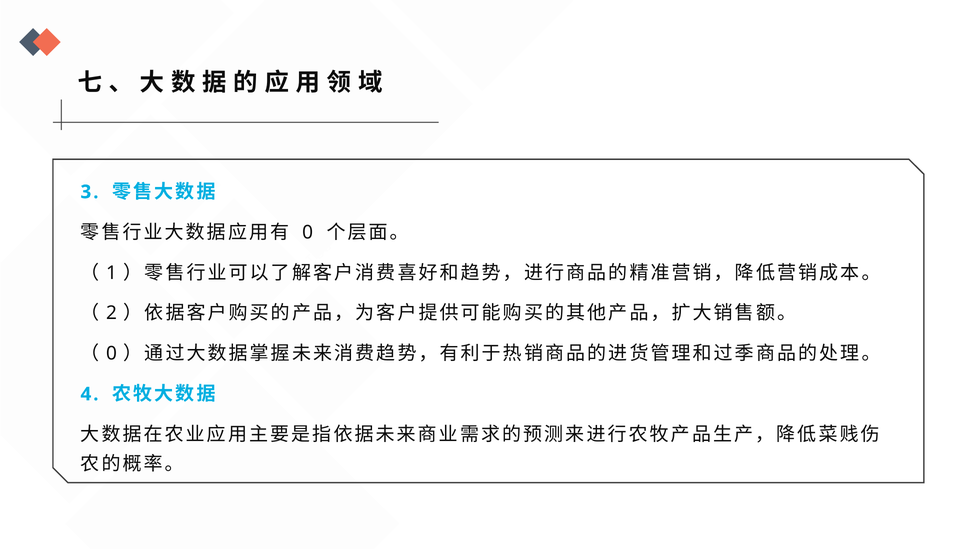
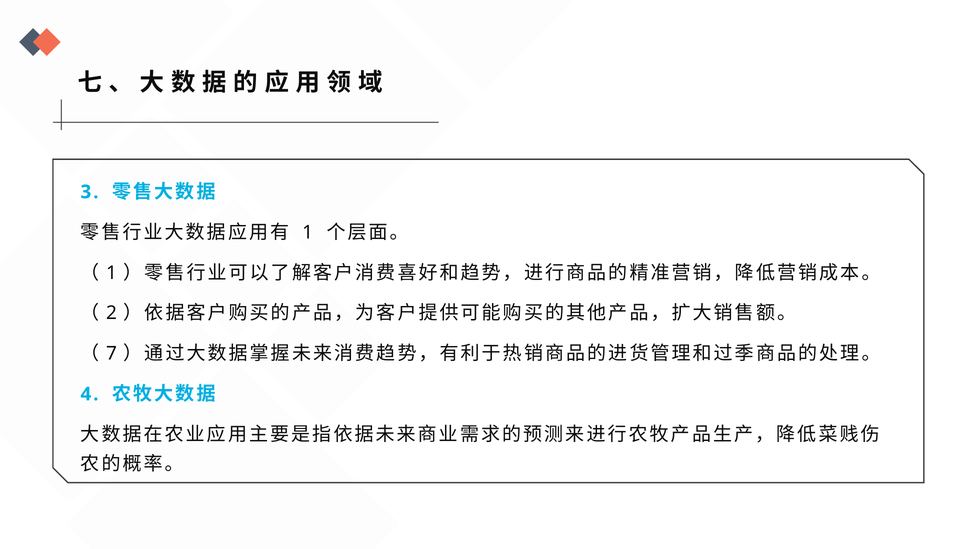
0: 0 -> 1 (308, 233)
0: 0 -> 7 (111, 354)
